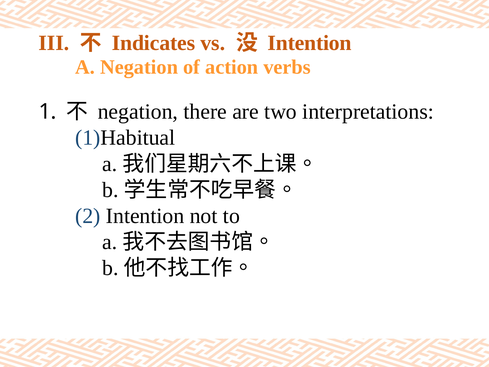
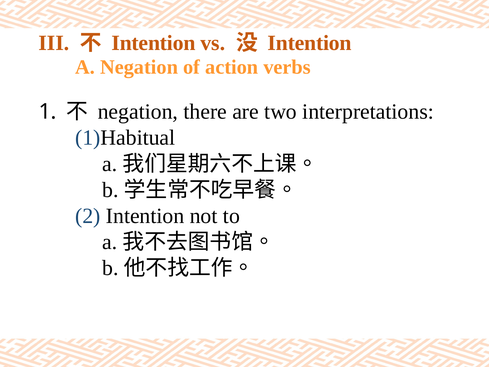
Indicates: Indicates -> Intention (153, 43)
